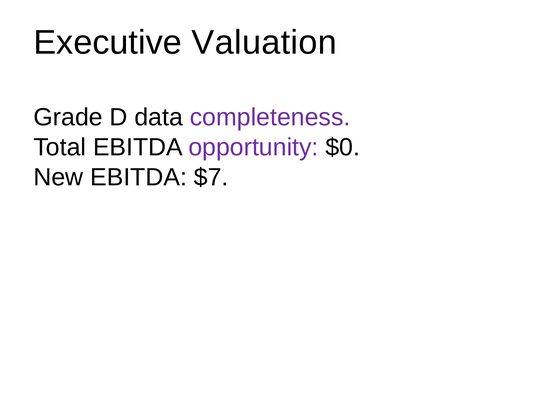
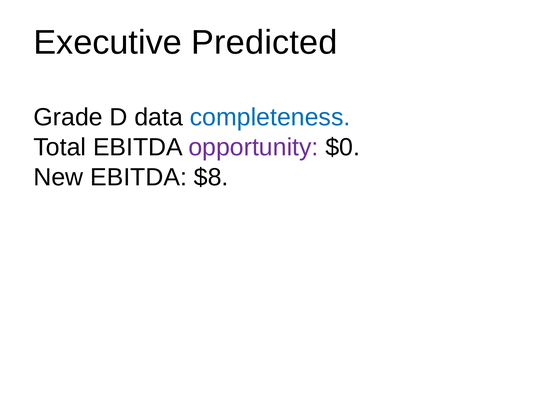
Valuation: Valuation -> Predicted (264, 43)
completeness colour: purple -> blue (270, 117)
$7: $7 -> $8 (211, 177)
